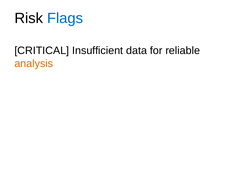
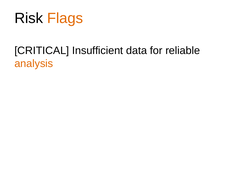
Flags colour: blue -> orange (65, 18)
